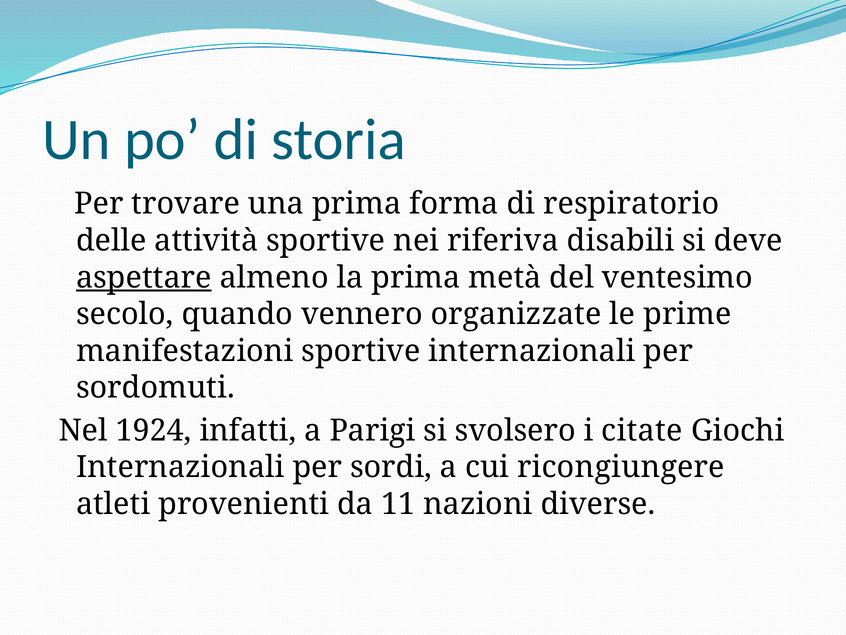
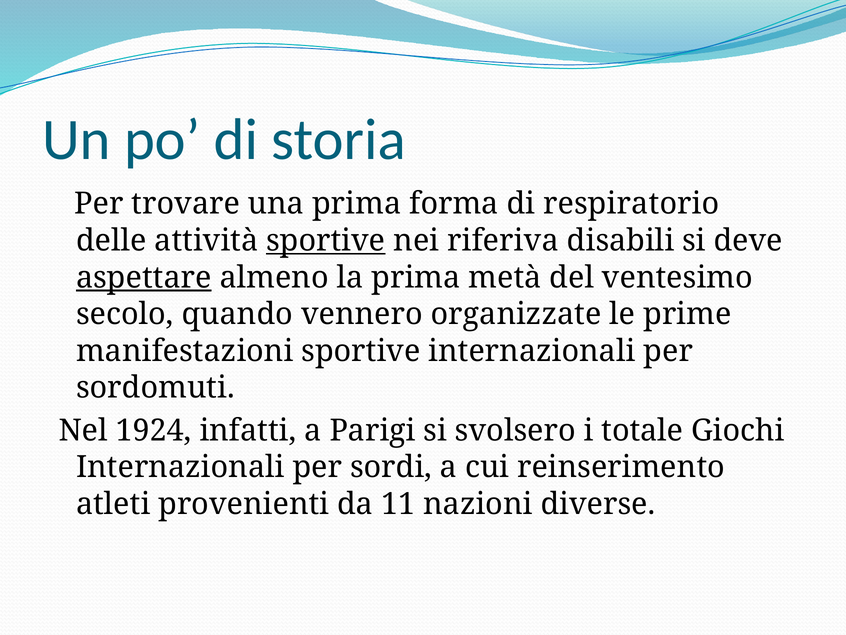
sportive underline: none -> present (326, 240)
citate: citate -> totale (642, 430)
ricongiungere: ricongiungere -> reinserimento (621, 467)
